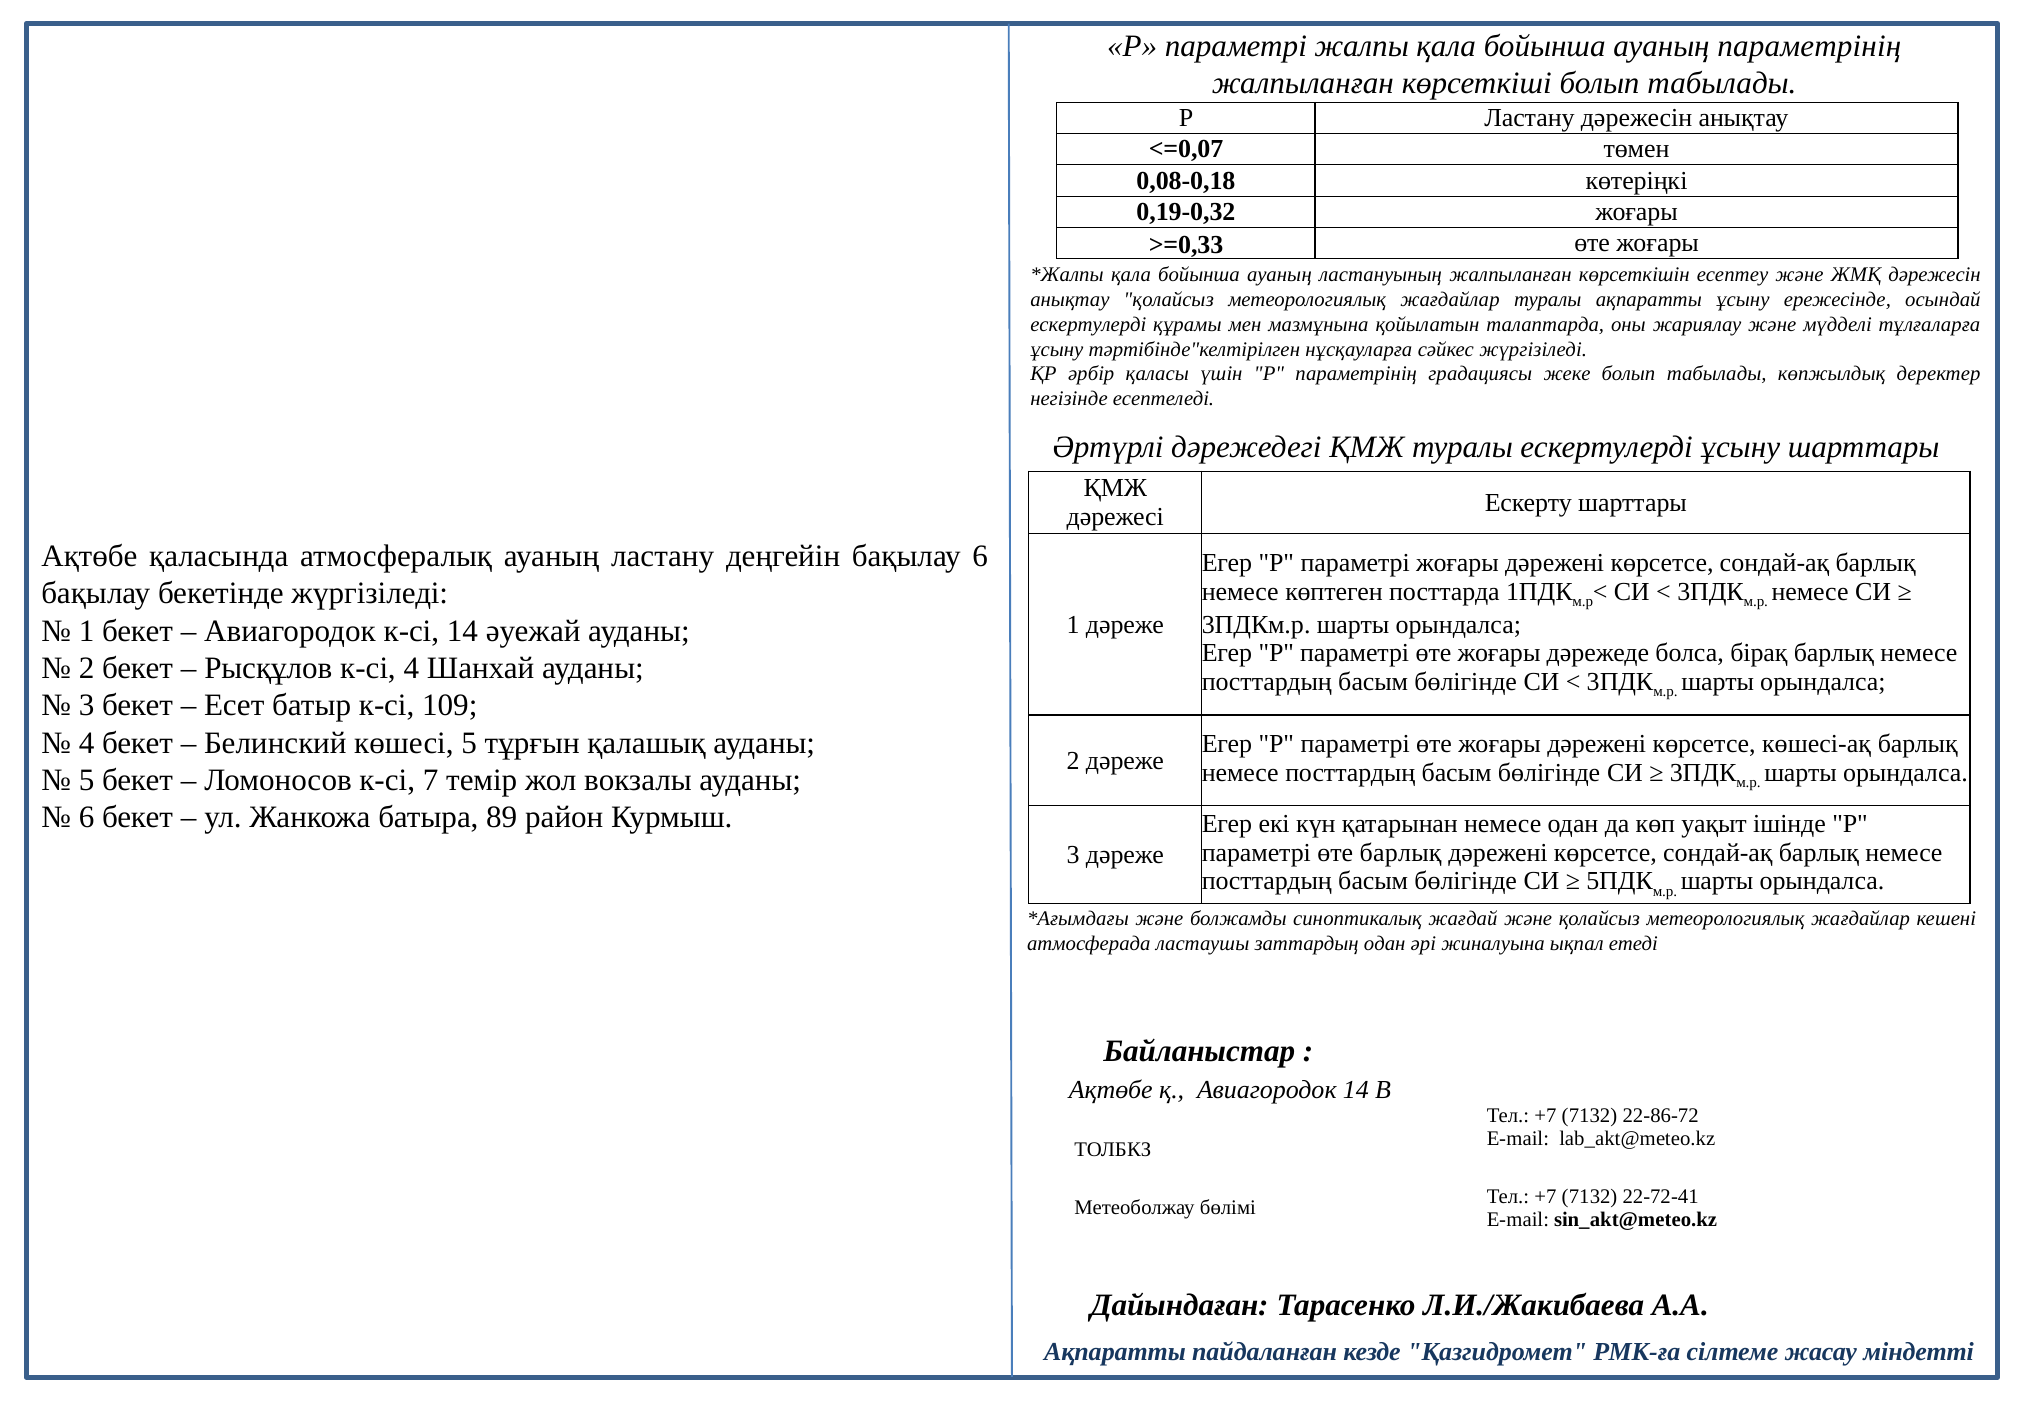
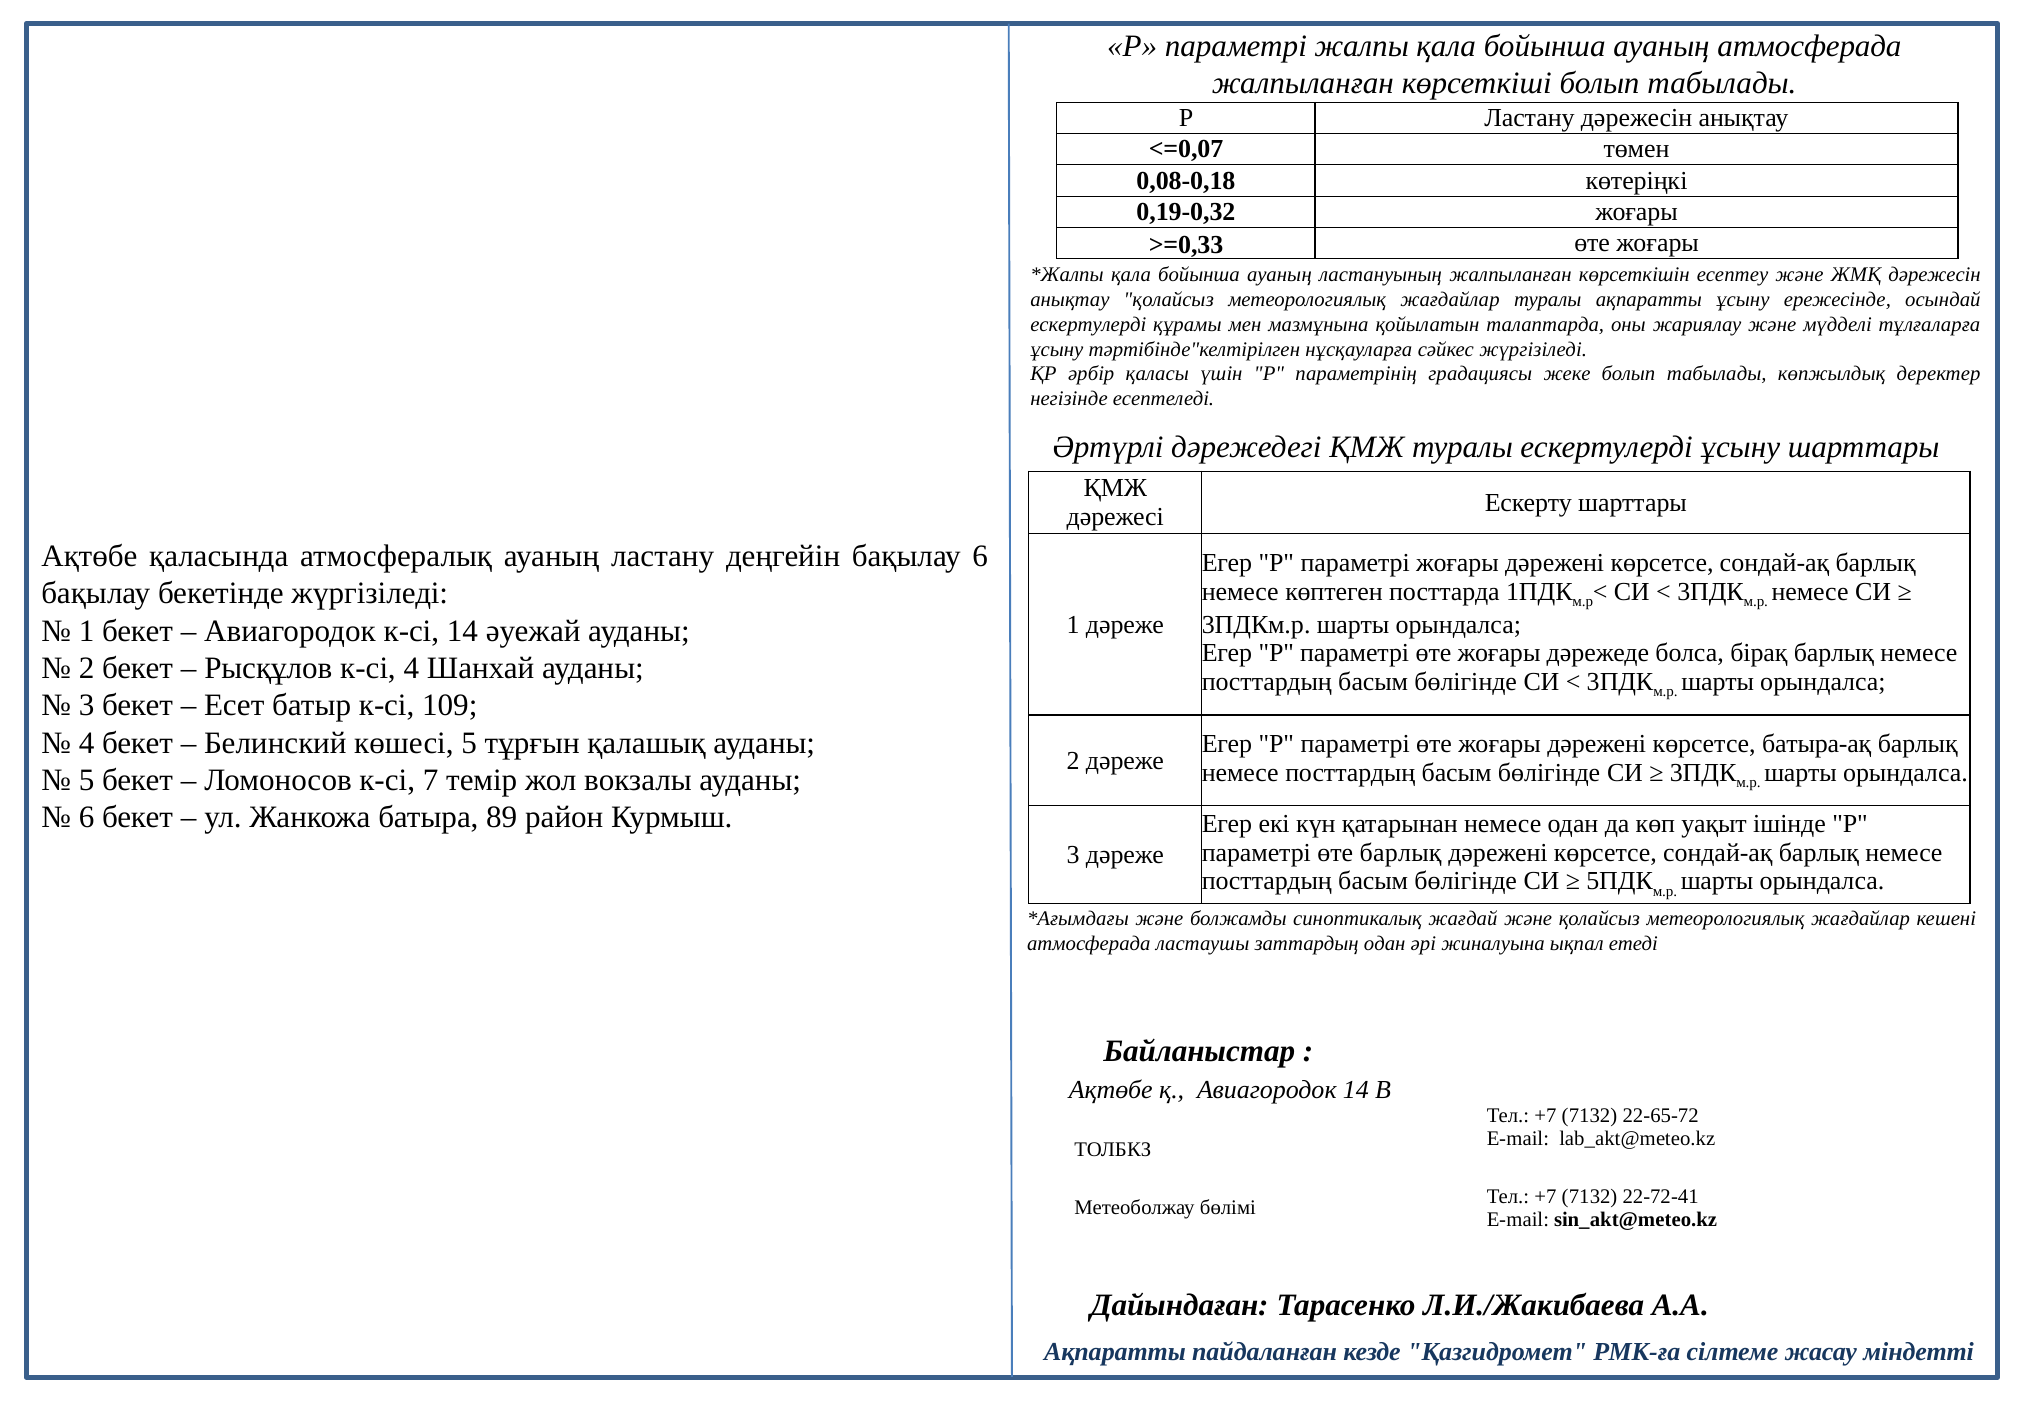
ауаның параметрінің: параметрінің -> атмосферада (1810, 46)
көшесі-ақ: көшесі-ақ -> батыра-ақ (1817, 744)
22-86-72: 22-86-72 -> 22-65-72 (1661, 1116)
